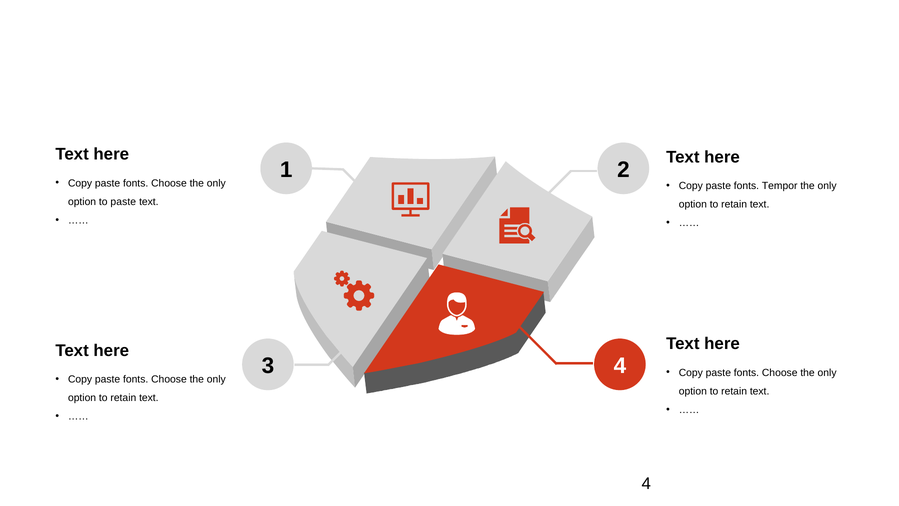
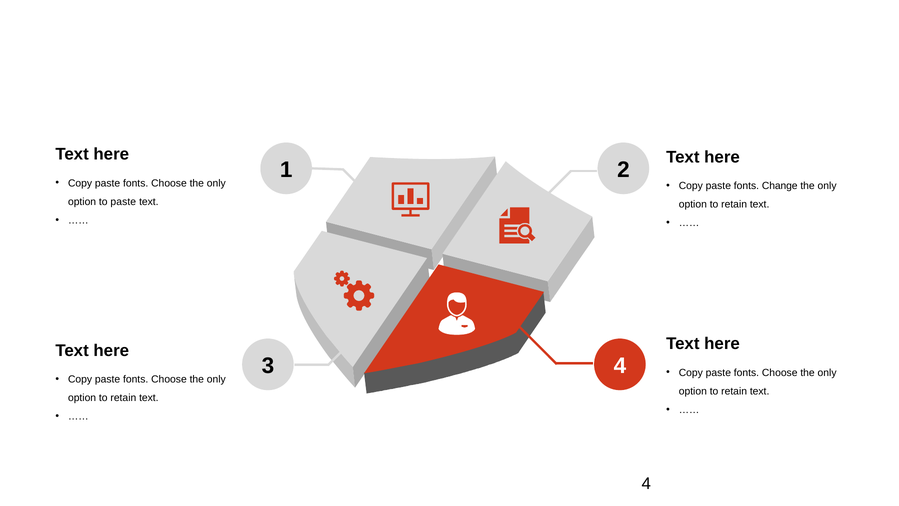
Tempor: Tempor -> Change (780, 186)
